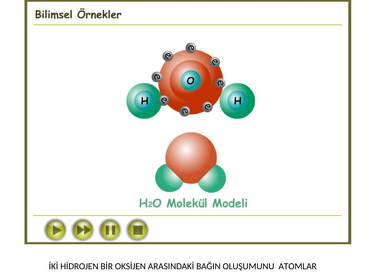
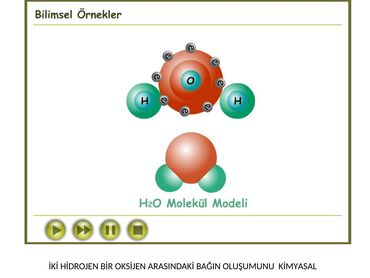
ATOMLAR: ATOMLAR -> KİMYASAL (298, 266)
